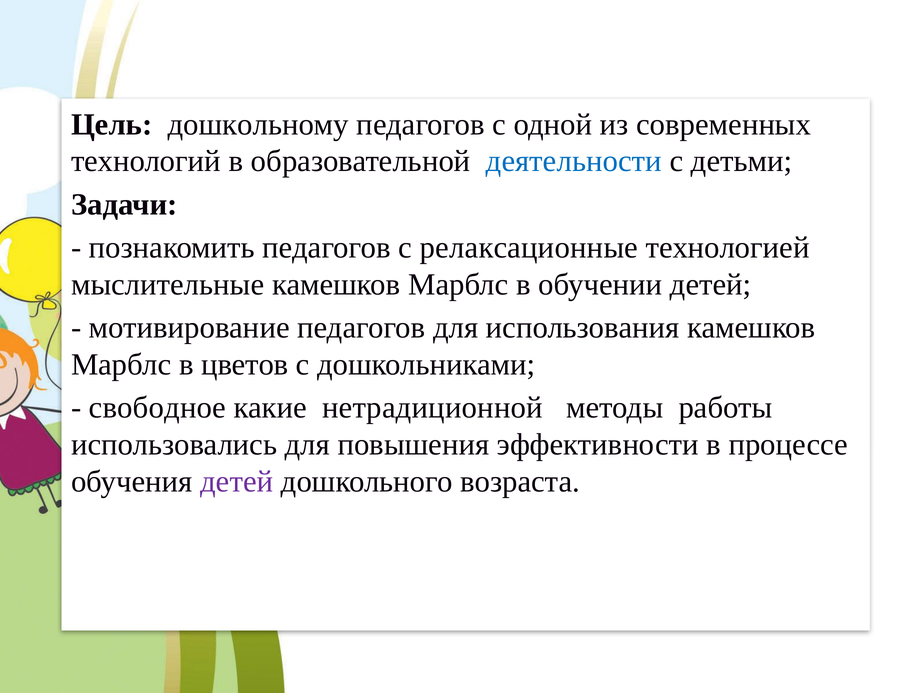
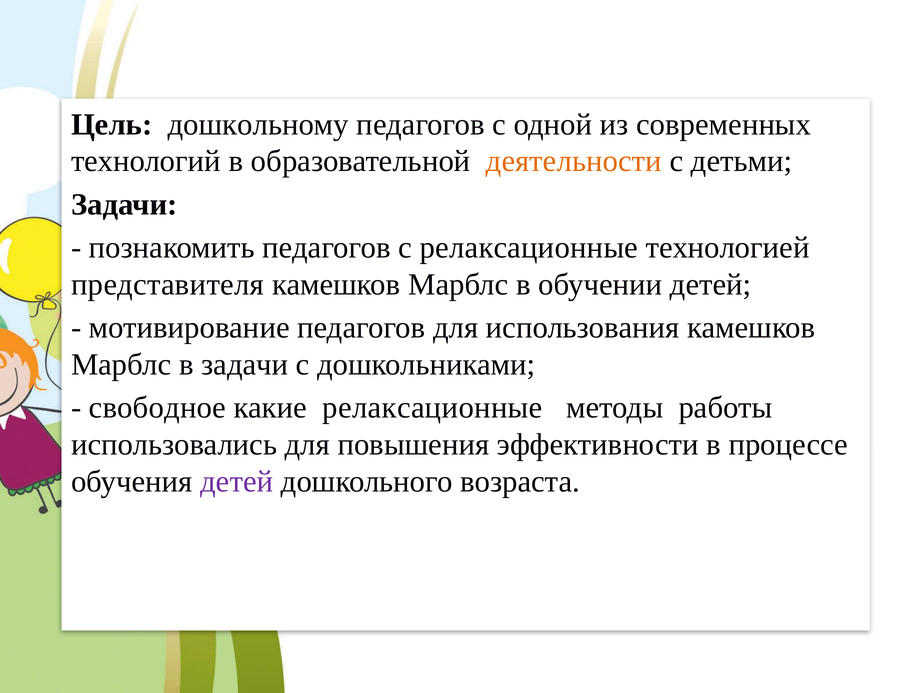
деятельности colour: blue -> orange (574, 161)
мыслительные: мыслительные -> представителя (168, 284)
в цветов: цветов -> задачи (245, 365)
какие нетрадиционной: нетрадиционной -> релаксационные (432, 408)
